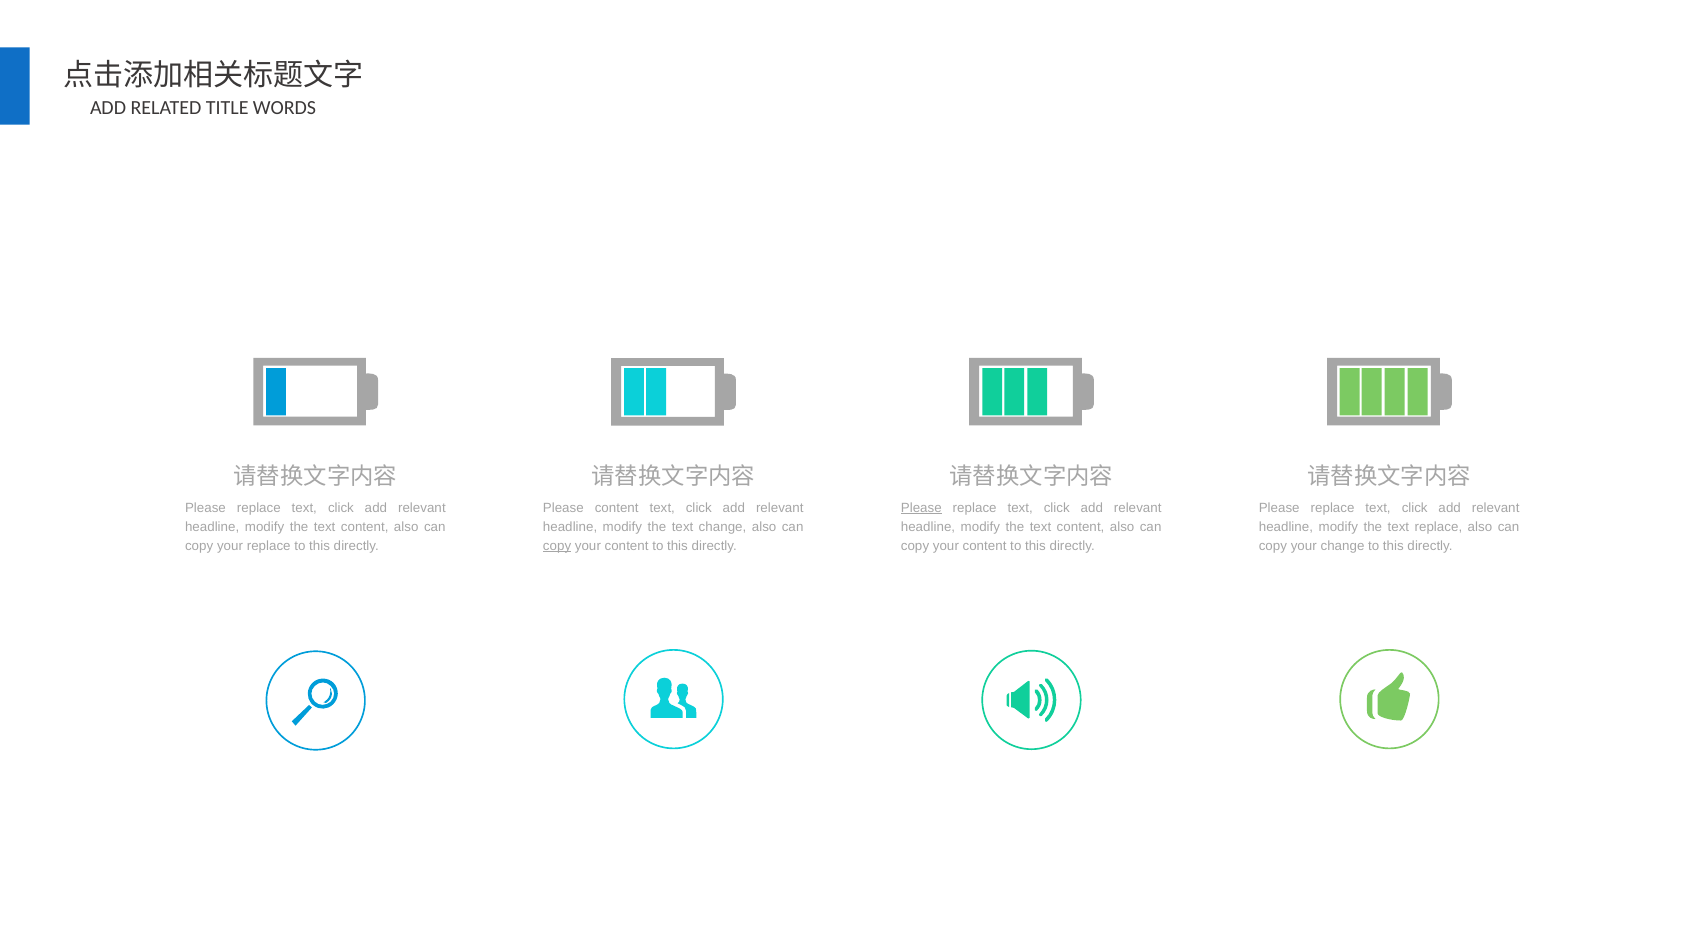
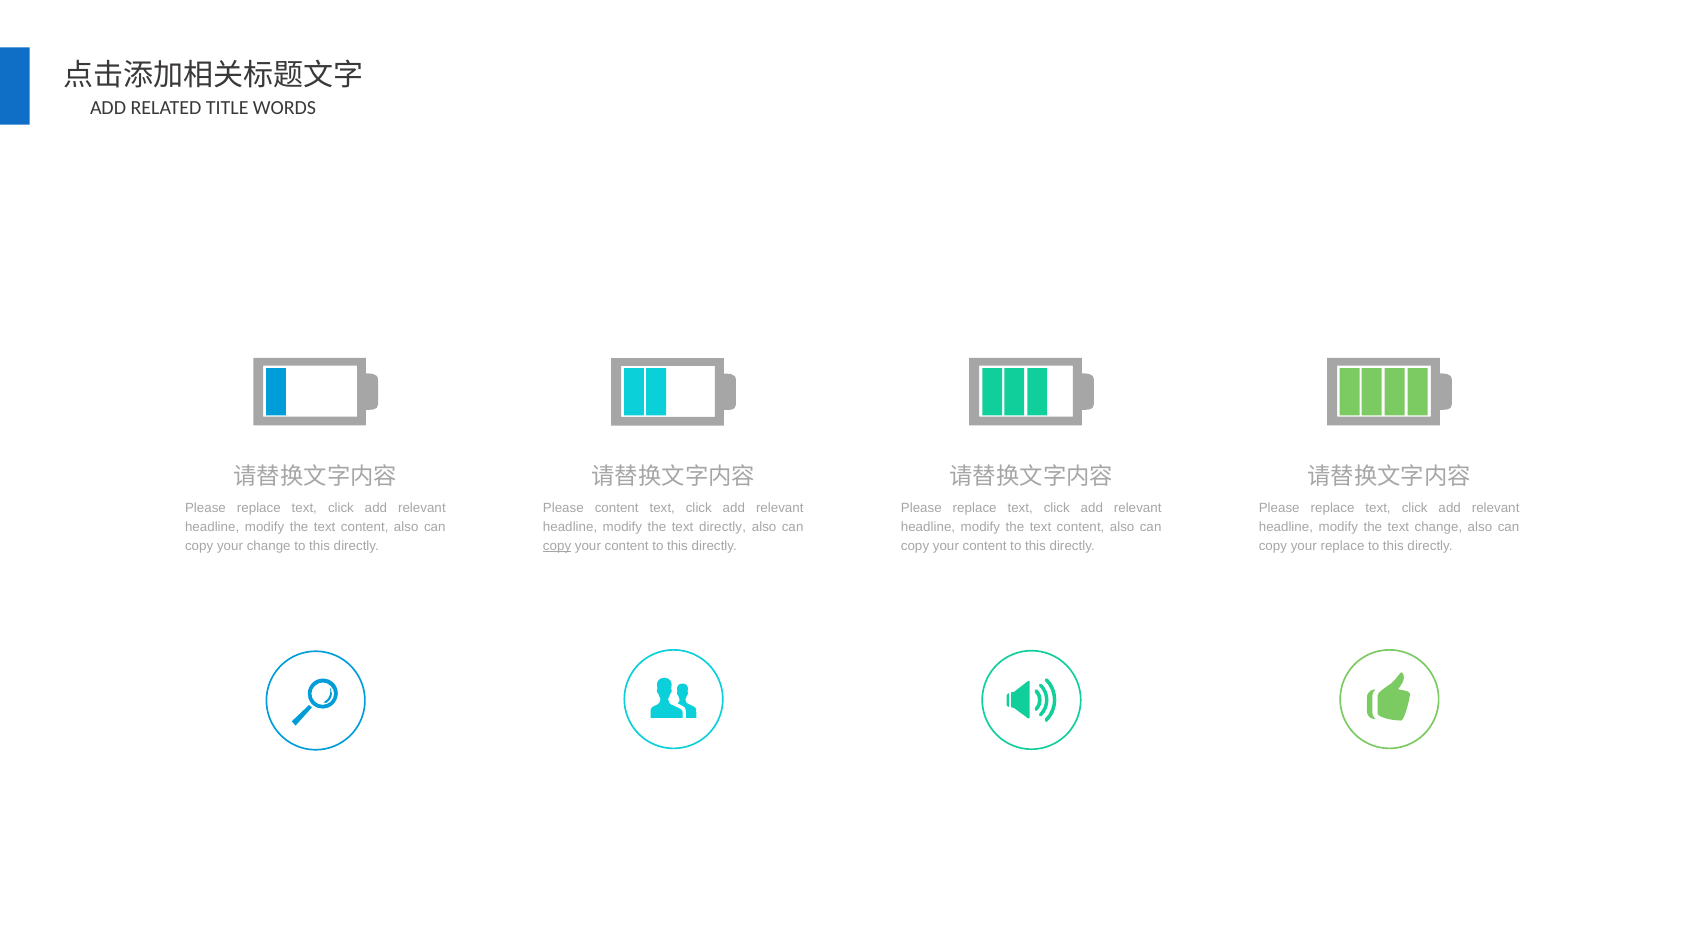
Please underline: present -> none (921, 508)
text change: change -> directly (722, 527)
text replace: replace -> change (1438, 527)
your replace: replace -> change (269, 546)
your change: change -> replace (1342, 546)
